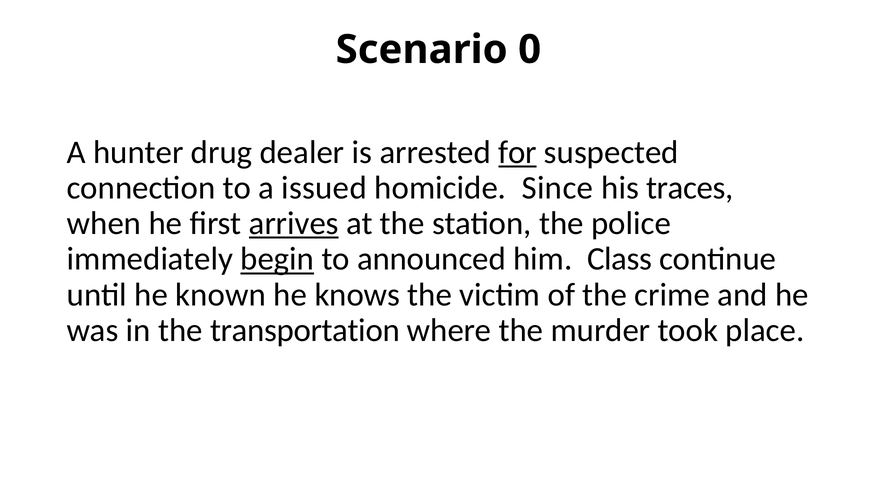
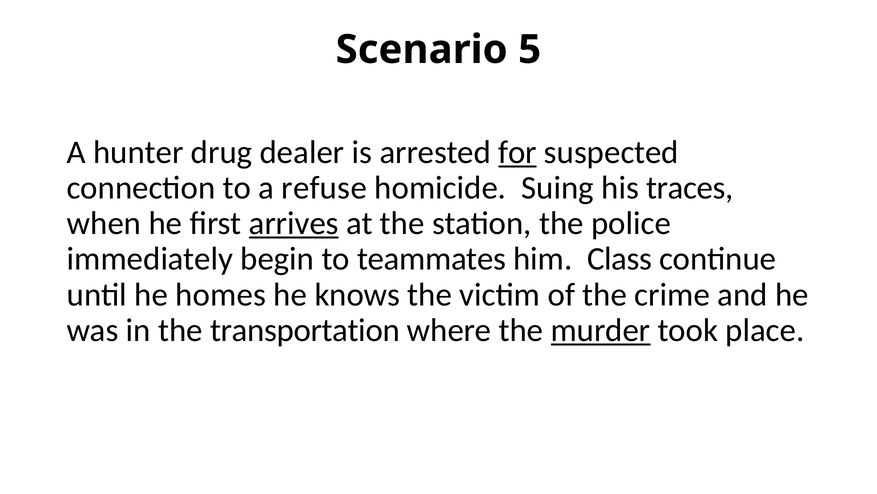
0: 0 -> 5 (530, 50)
issued: issued -> refuse (324, 188)
Since: Since -> Suing (558, 188)
begin underline: present -> none (277, 259)
announced: announced -> teammates (432, 259)
known: known -> homes (221, 294)
murder underline: none -> present (601, 330)
